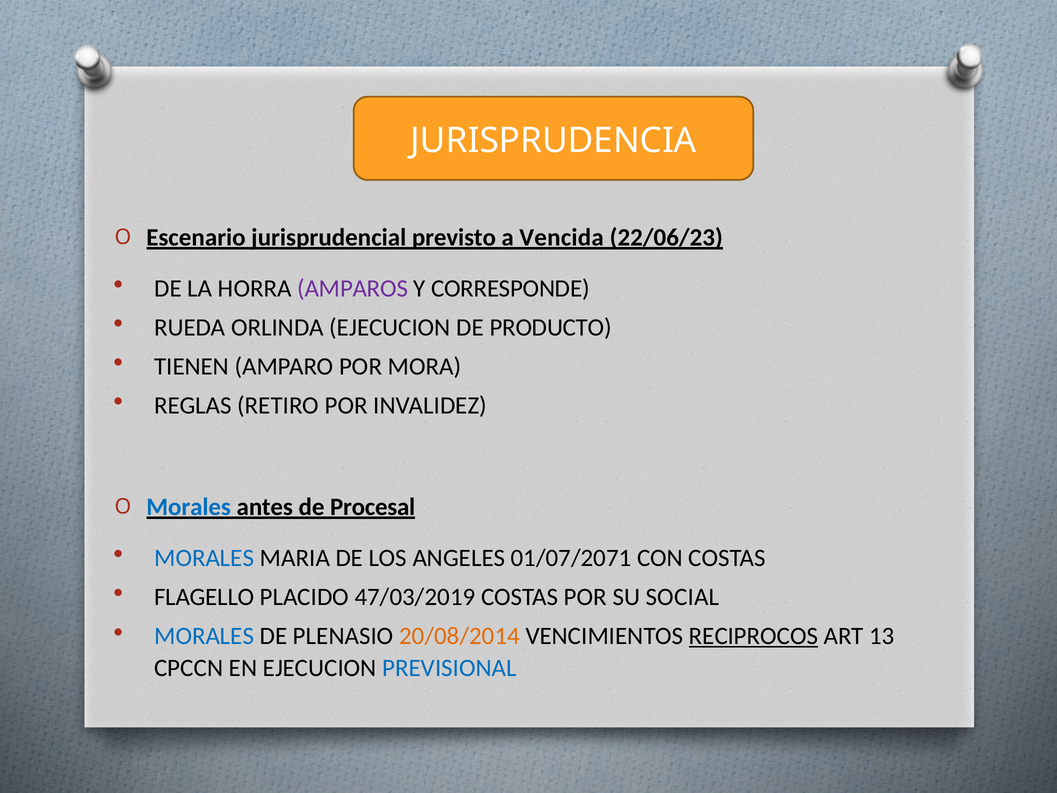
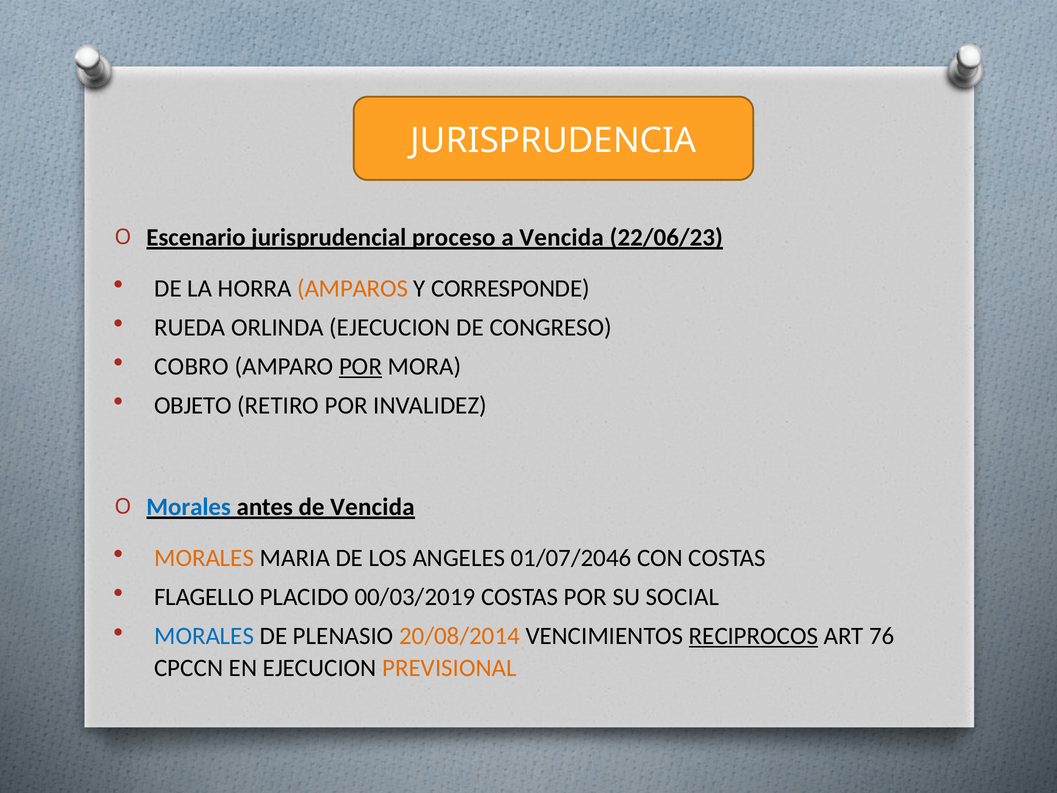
previsto: previsto -> proceso (454, 237)
AMPAROS colour: purple -> orange (353, 288)
PRODUCTO: PRODUCTO -> CONGRESO (551, 327)
TIENEN: TIENEN -> COBRO (191, 366)
POR underline: none -> present (361, 366)
REGLAS: REGLAS -> OBJETO (193, 405)
de Procesal: Procesal -> Vencida (372, 507)
MORALES colour: blue -> orange (204, 558)
01/07/2071: 01/07/2071 -> 01/07/2046 (571, 558)
47/03/2019: 47/03/2019 -> 00/03/2019 (415, 597)
13: 13 -> 76 (882, 636)
PREVISIONAL colour: blue -> orange (450, 668)
